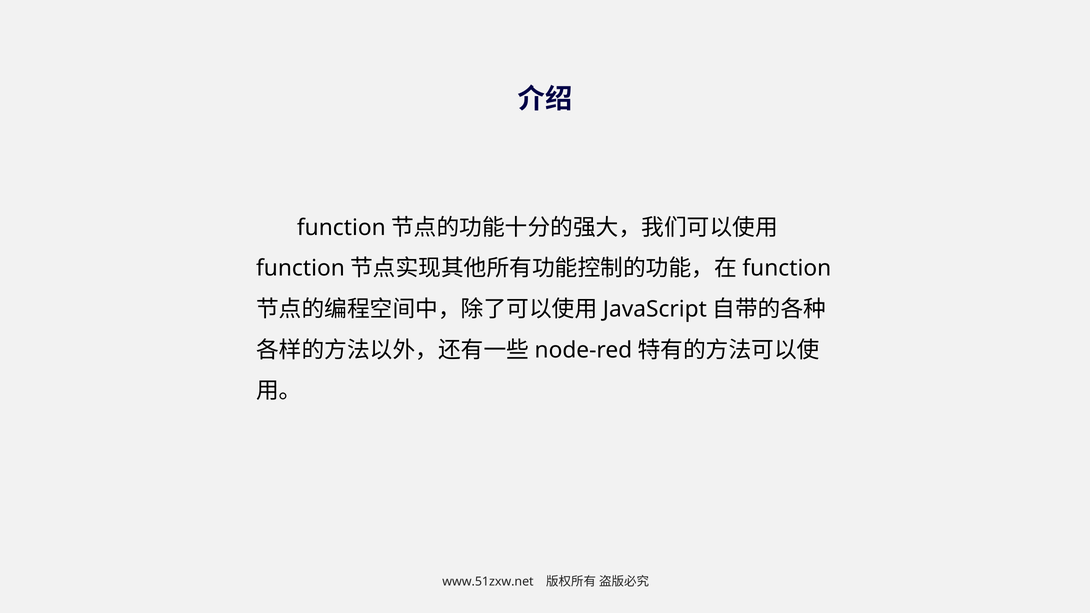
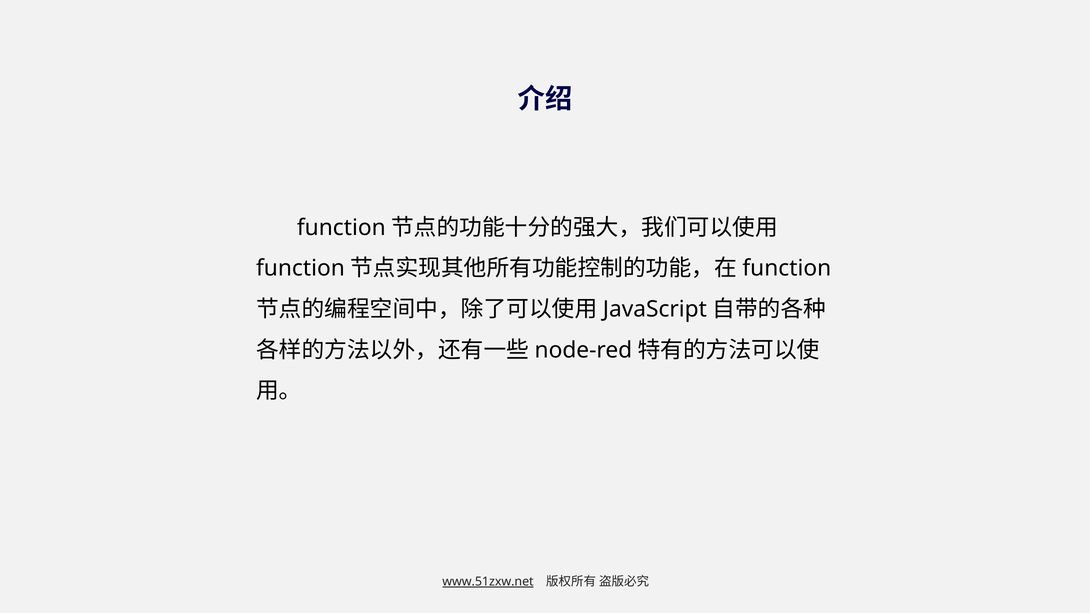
www.51zxw.net underline: none -> present (488, 582)
